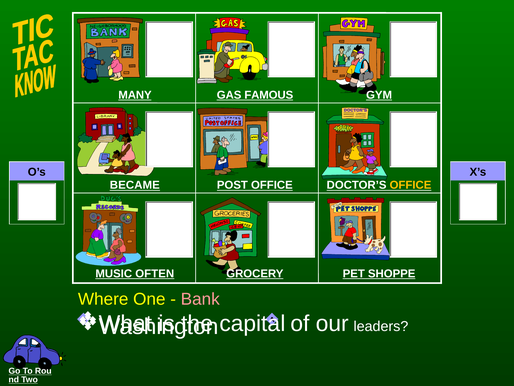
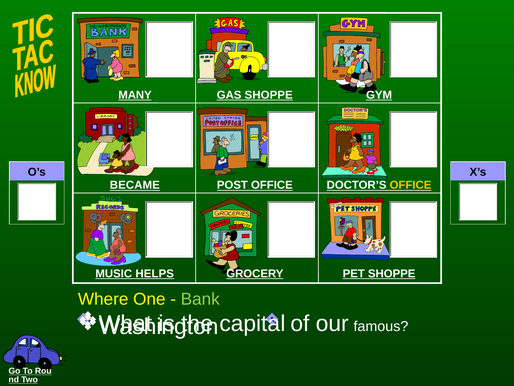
GAS FAMOUS: FAMOUS -> SHOPPE (269, 95)
OFTEN: OFTEN -> HELPS (155, 273)
Bank colour: pink -> light green (200, 299)
leaders: leaders -> famous (381, 326)
